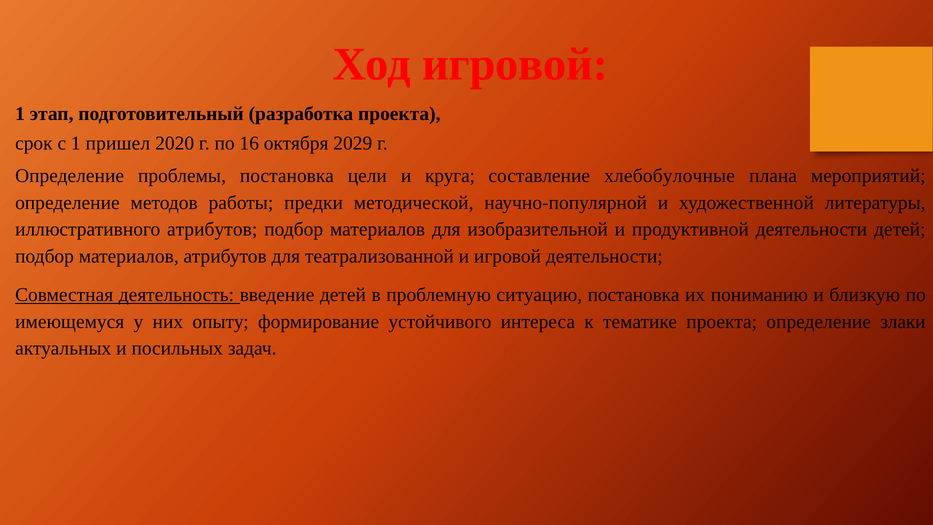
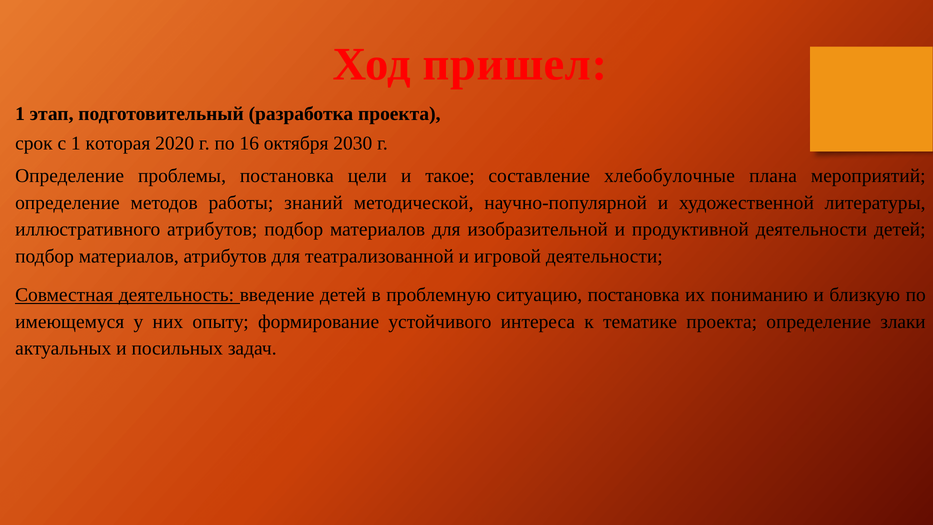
Ход игровой: игровой -> пришел (515, 64)
пришел: пришел -> которая (118, 143)
2029: 2029 -> 2030 (353, 143)
круга: круга -> такое (450, 176)
предки: предки -> знаний (314, 203)
